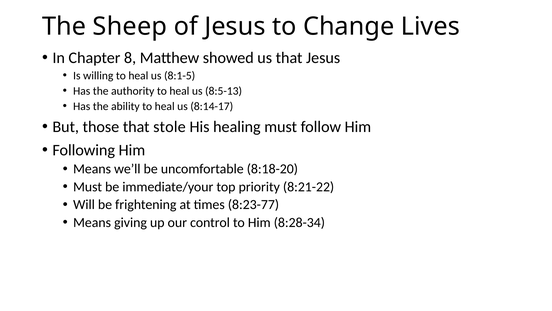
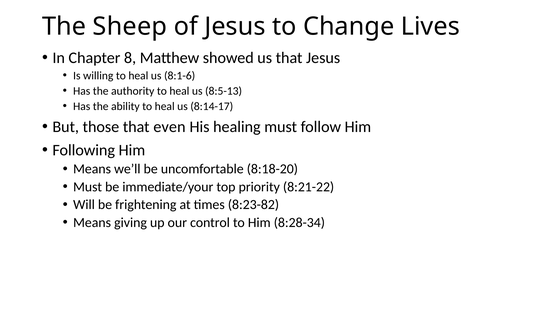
8:1-5: 8:1-5 -> 8:1-6 (180, 75)
stole: stole -> even (169, 127)
8:23-77: 8:23-77 -> 8:23-82 (253, 204)
